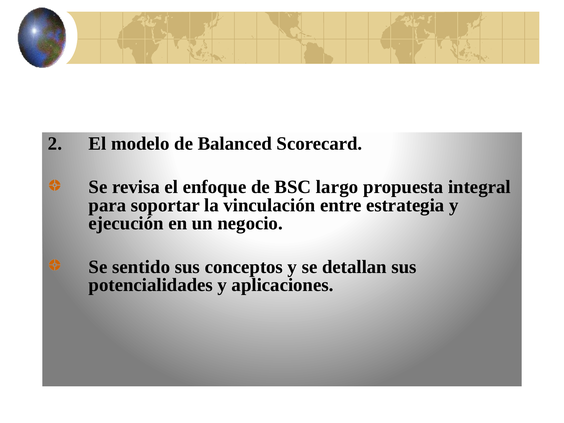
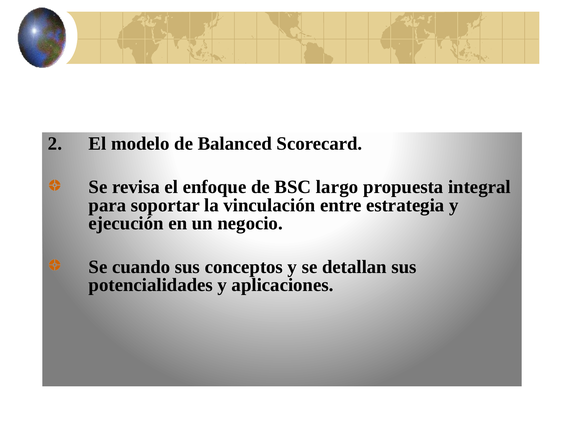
sentido: sentido -> cuando (141, 267)
